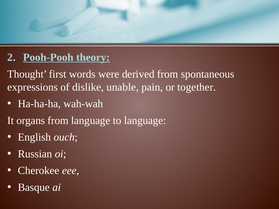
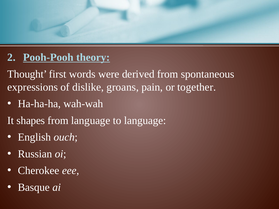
unable: unable -> groans (123, 87)
organs: organs -> shapes (31, 121)
